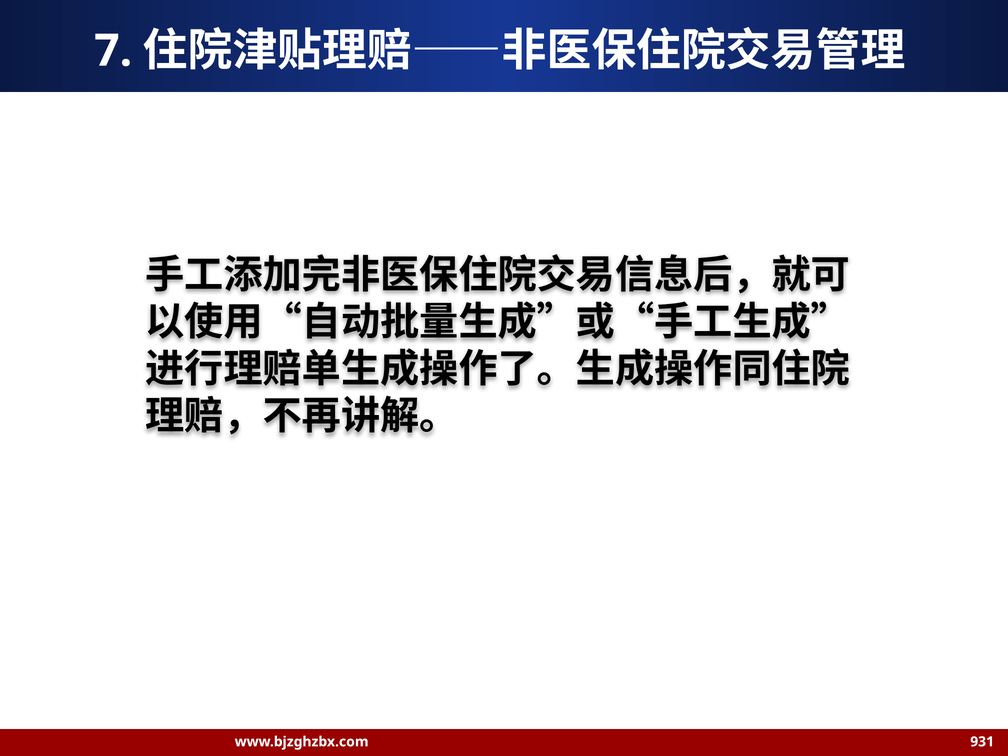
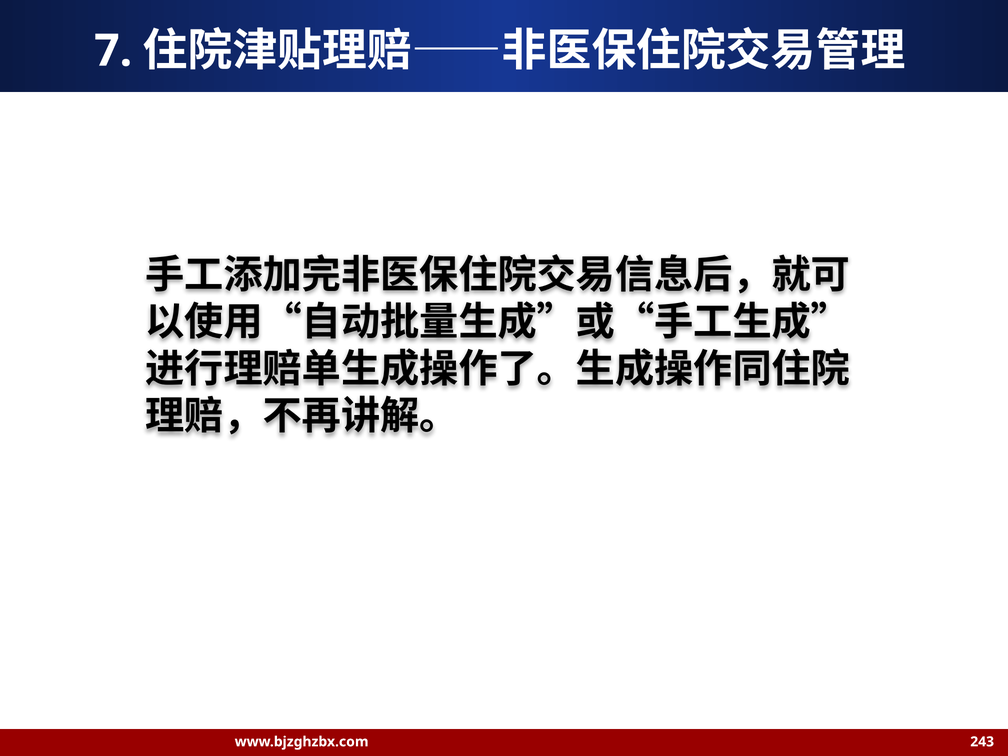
931: 931 -> 243 (982, 742)
